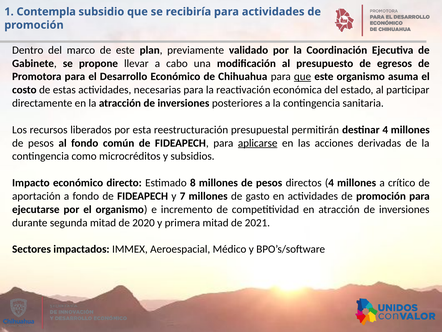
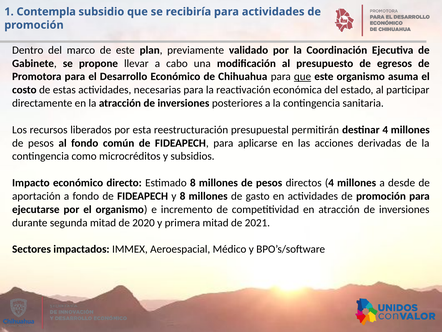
aplicarse underline: present -> none (258, 143)
crítico: crítico -> desde (402, 183)
y 7: 7 -> 8 (183, 196)
